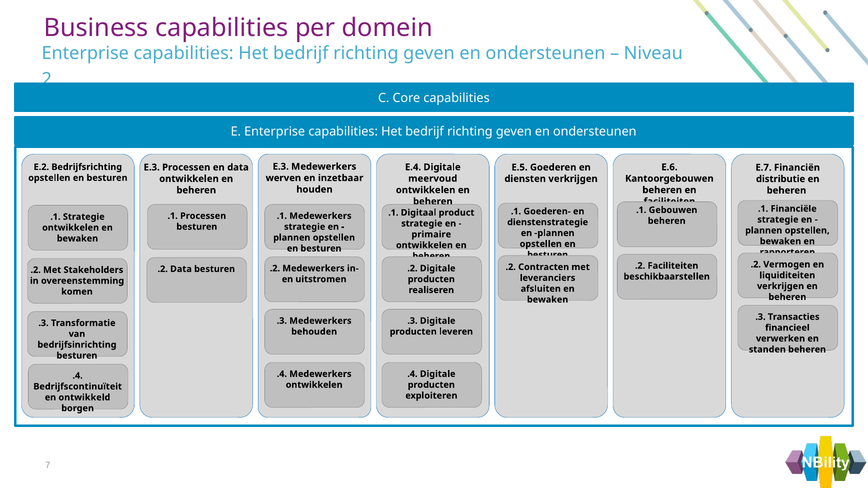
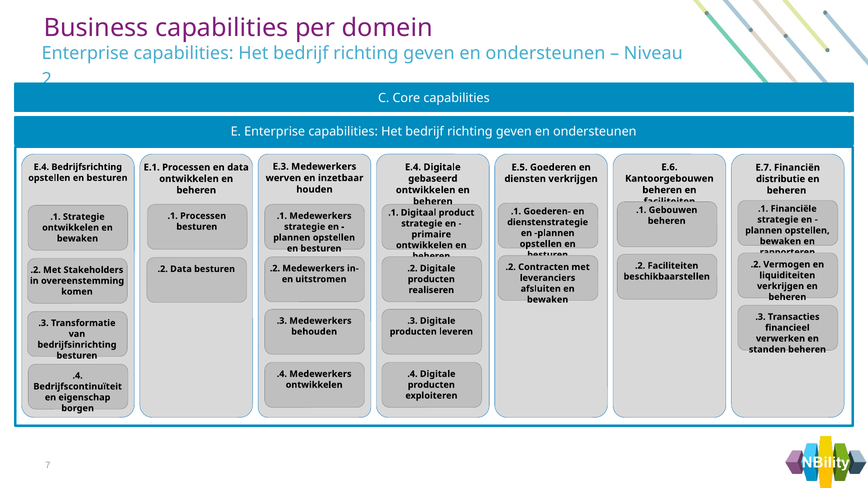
E.2: E.2 -> E.4 (41, 167)
E.3: E.3 -> E.1 (152, 167)
meervoud: meervoud -> gebaseerd (433, 179)
ontwikkeld: ontwikkeld -> eigenschap (84, 398)
